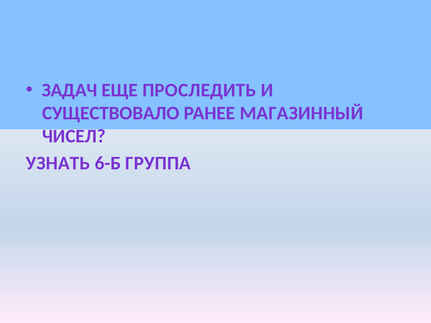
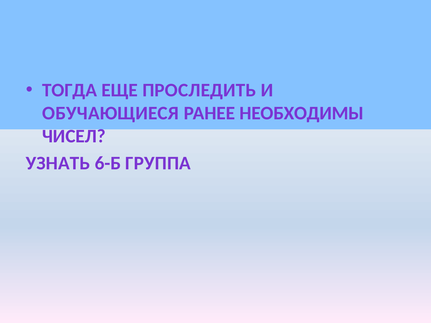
ЗАДАЧ: ЗАДАЧ -> ТОГДА (70, 90)
СУЩЕСТВОВАЛО: СУЩЕСТВОВАЛО -> ОБУЧАЮЩИЕСЯ (111, 113)
МАГАЗИННЫЙ: МАГАЗИННЫЙ -> НЕОБХОДИМЫ (302, 113)
